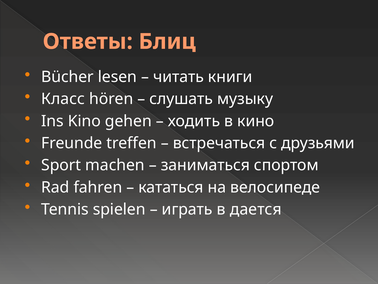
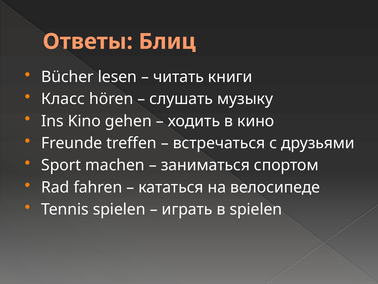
в дается: дается -> spielen (256, 209)
